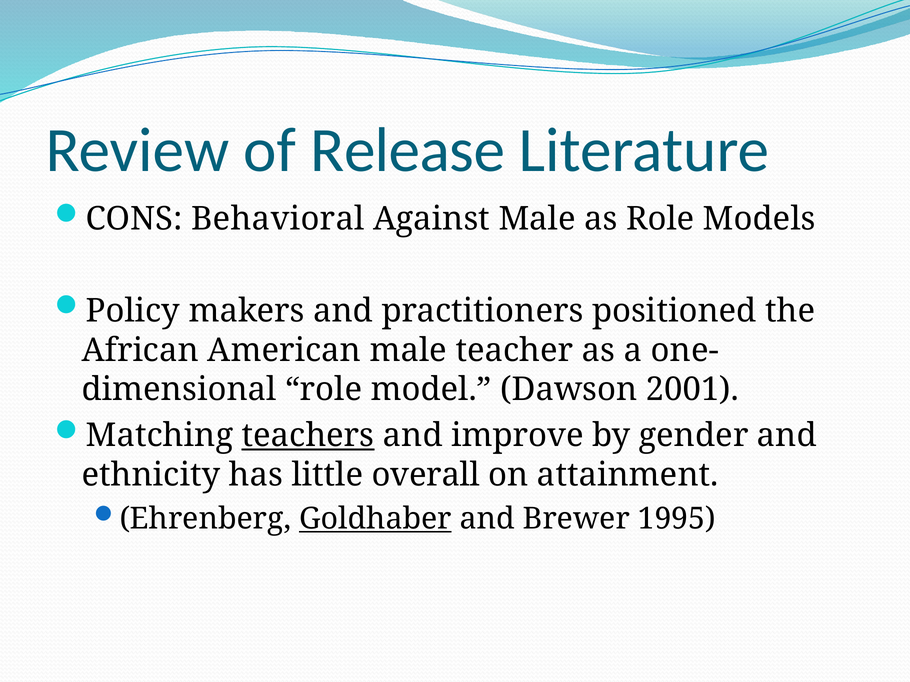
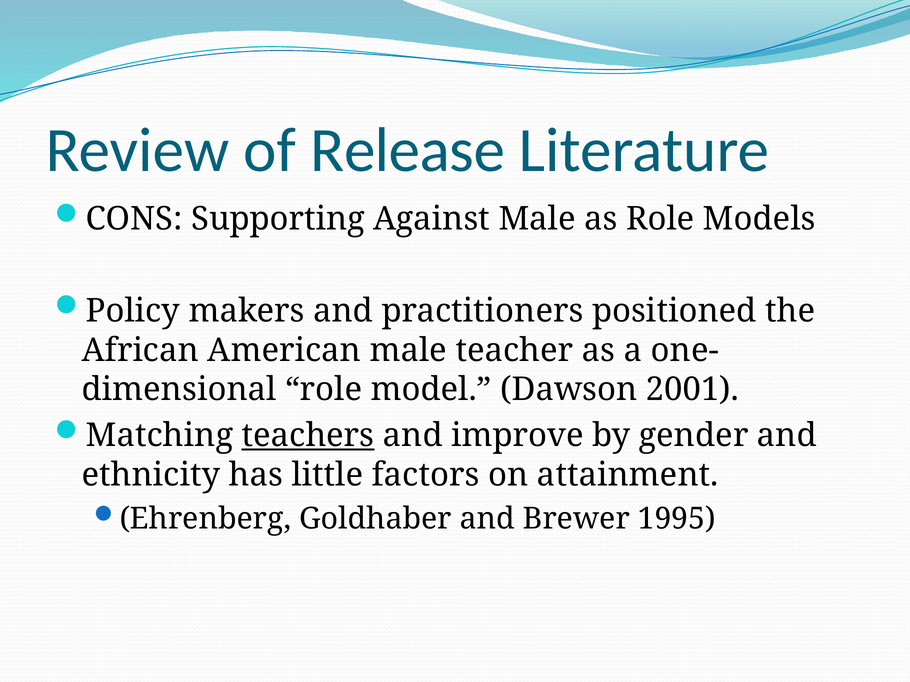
Behavioral: Behavioral -> Supporting (278, 219)
overall: overall -> factors (426, 475)
Goldhaber underline: present -> none (375, 519)
